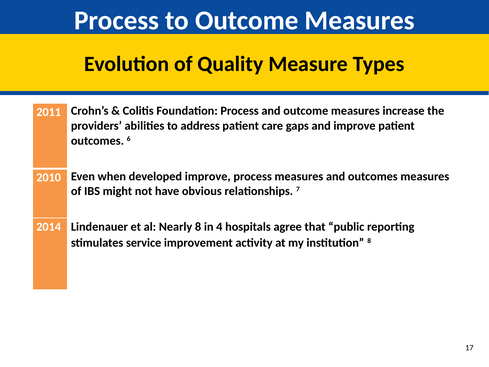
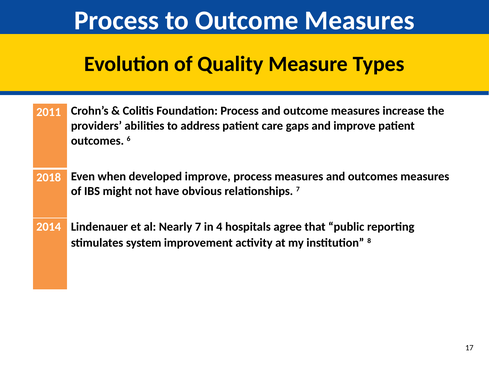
2010: 2010 -> 2018 (49, 177)
Nearly 8: 8 -> 7 (198, 227)
service: service -> system (144, 243)
